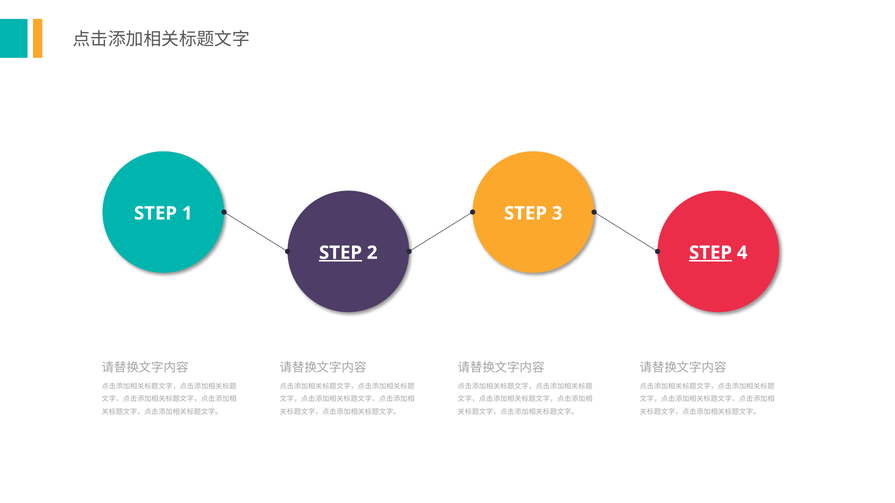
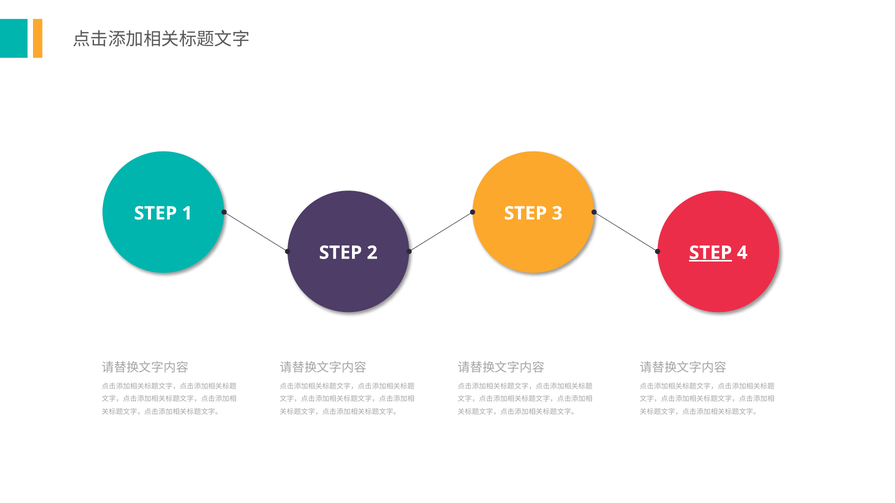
STEP underline: present -> none (341, 253)
